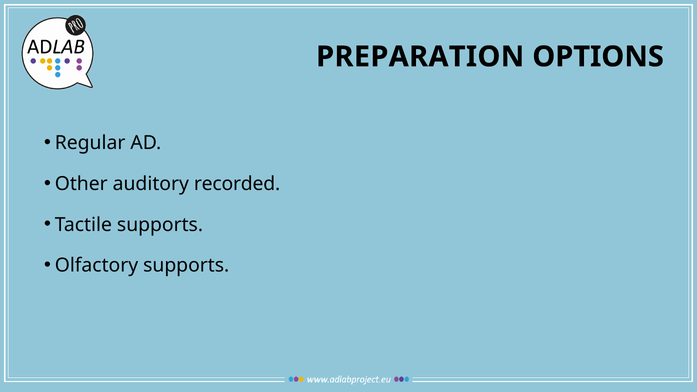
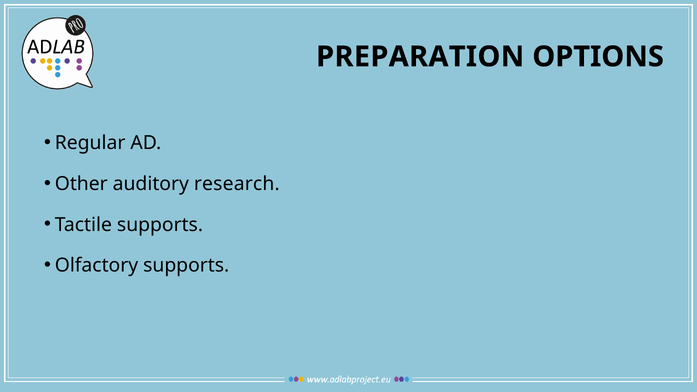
recorded: recorded -> research (237, 184)
